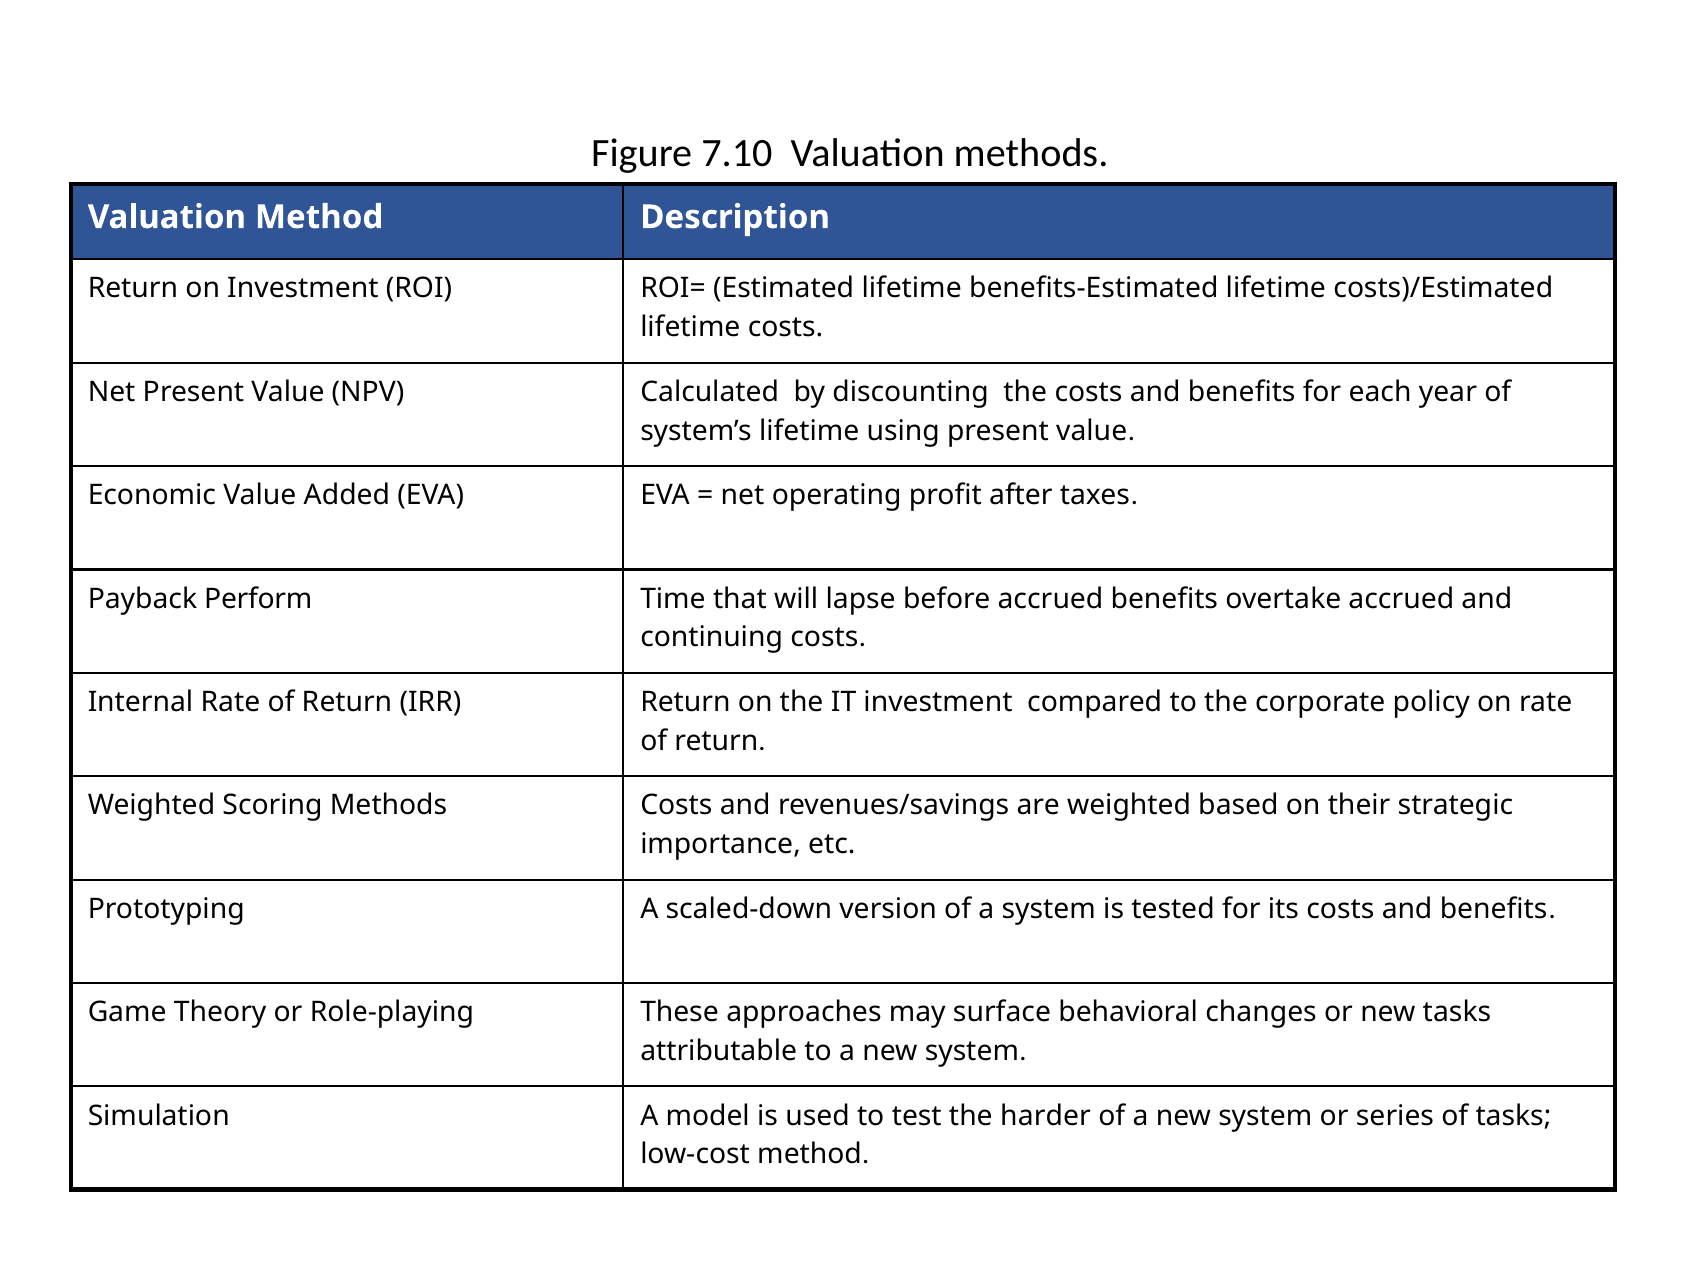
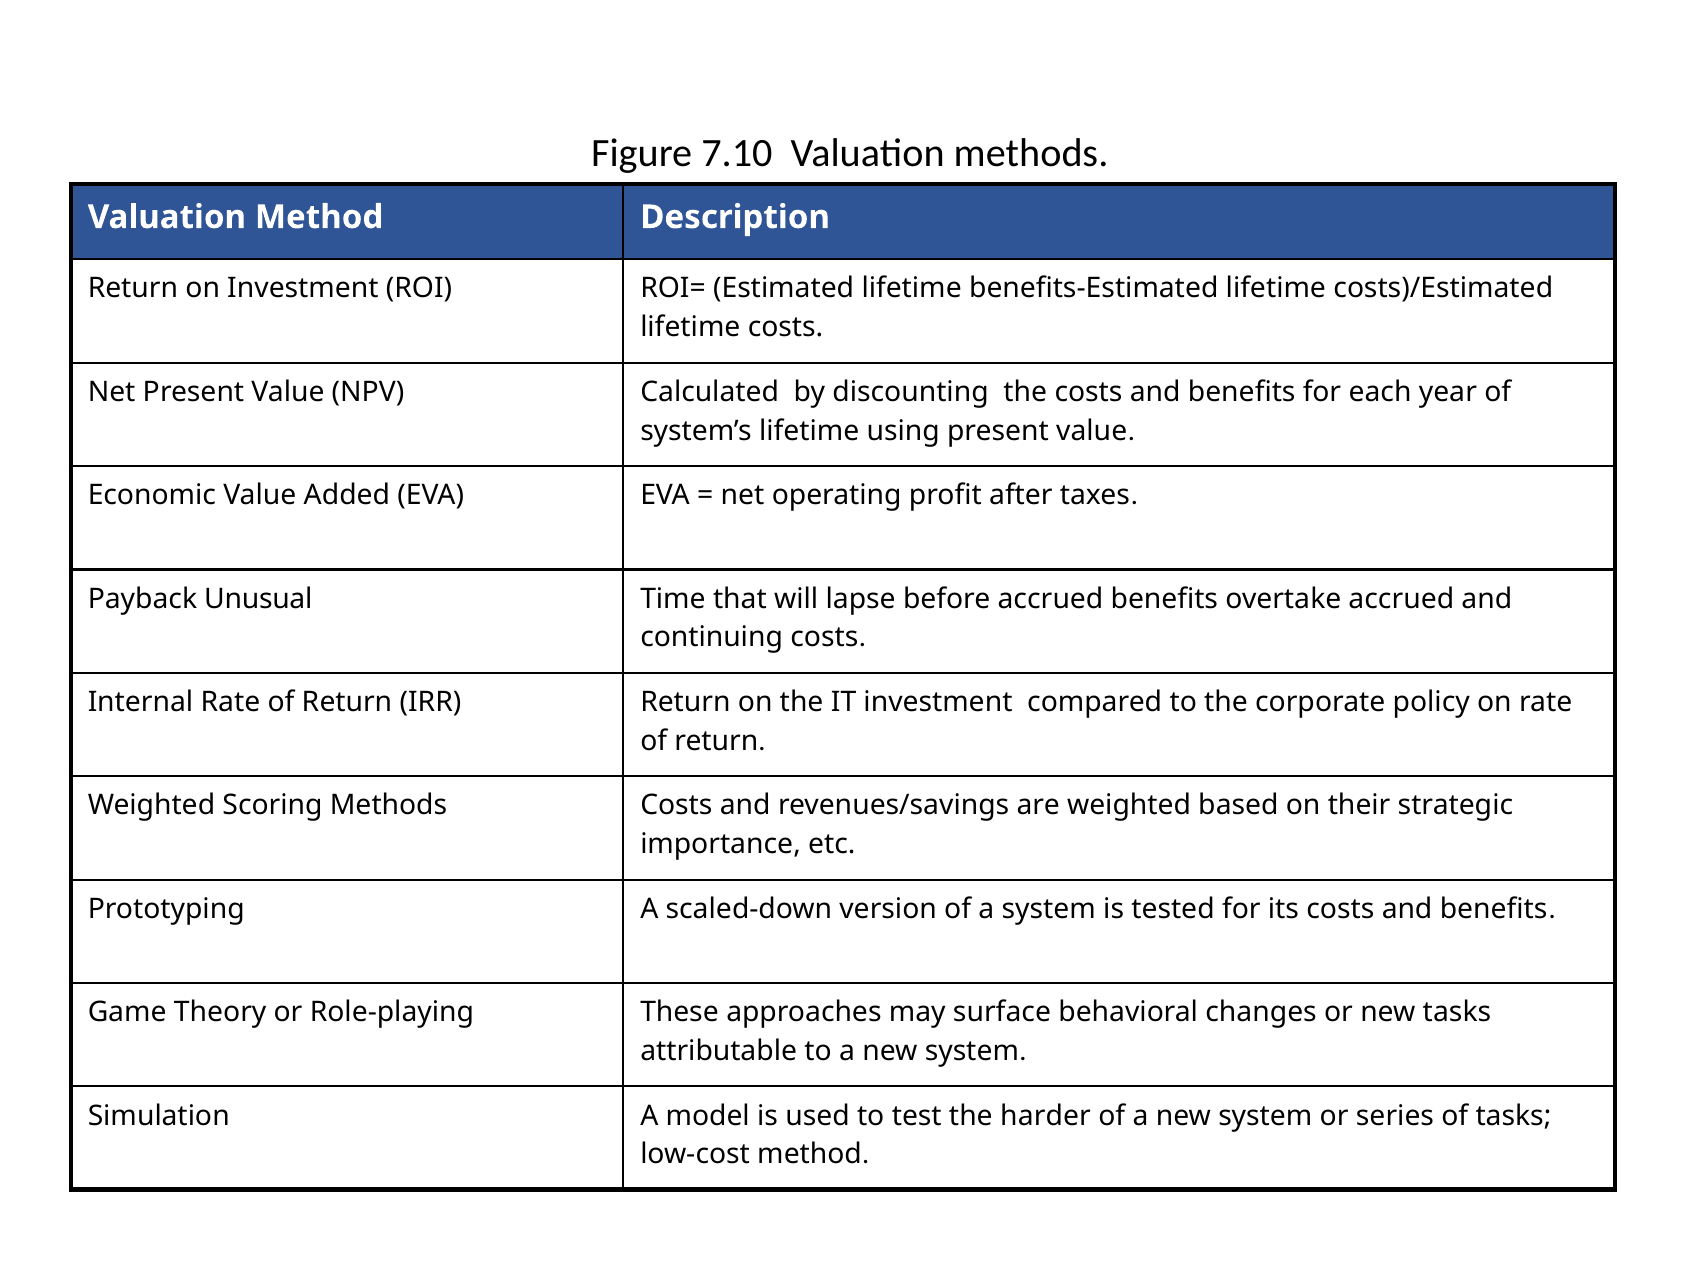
Perform: Perform -> Unusual (258, 599)
